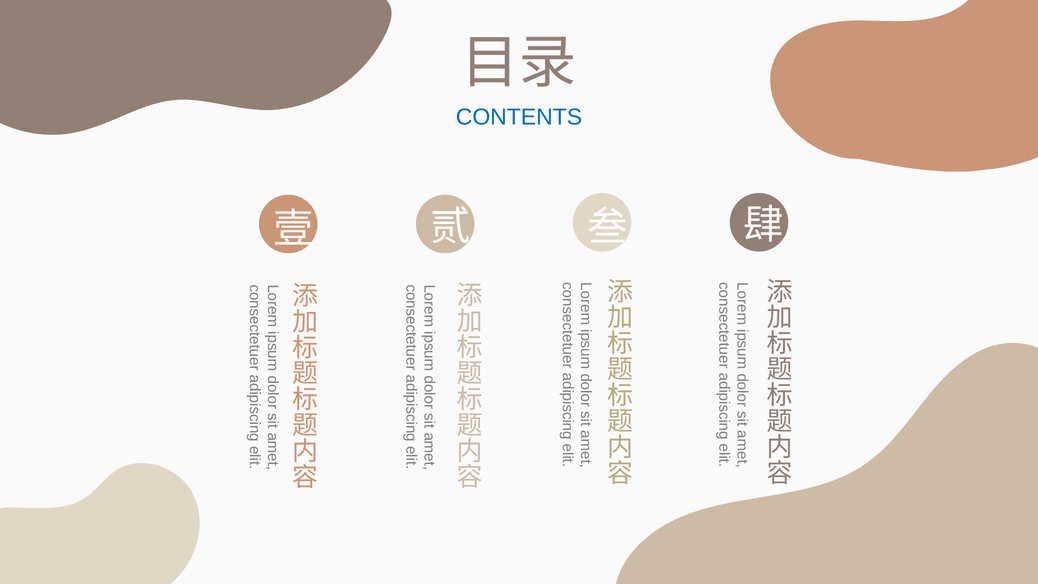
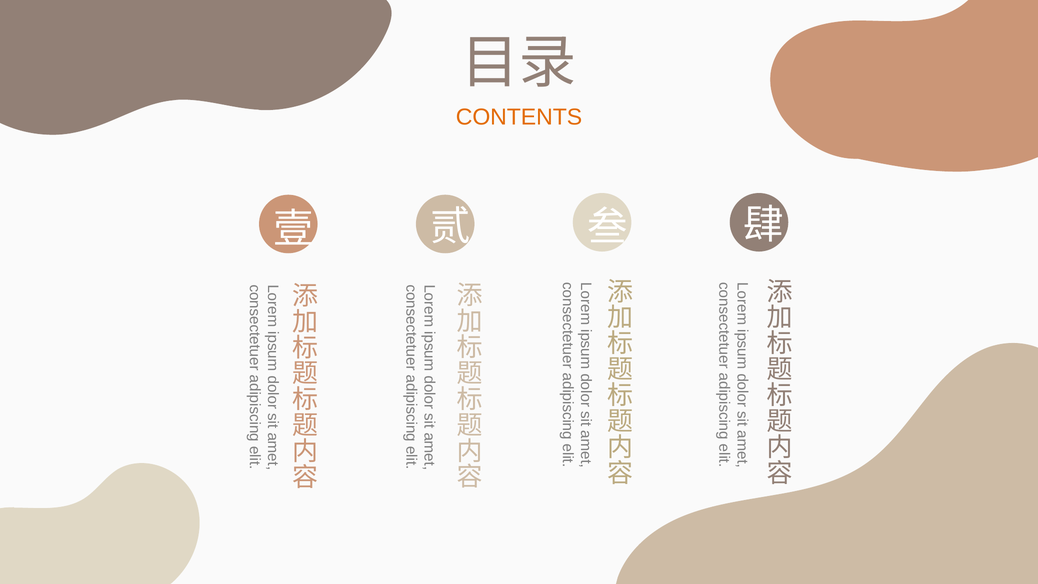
CONTENTS colour: blue -> orange (519, 117)
